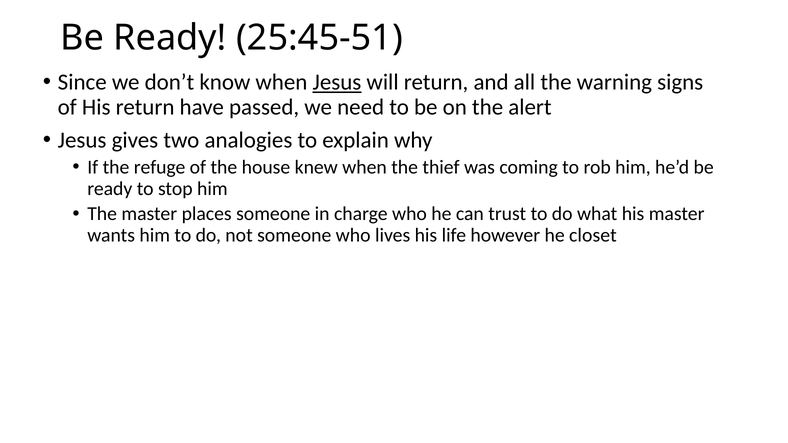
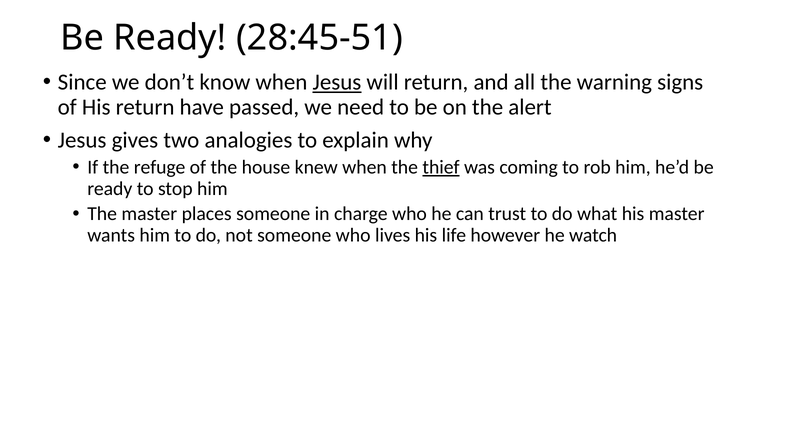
25:45-51: 25:45-51 -> 28:45-51 (319, 38)
thief underline: none -> present (441, 167)
closet: closet -> watch (593, 235)
